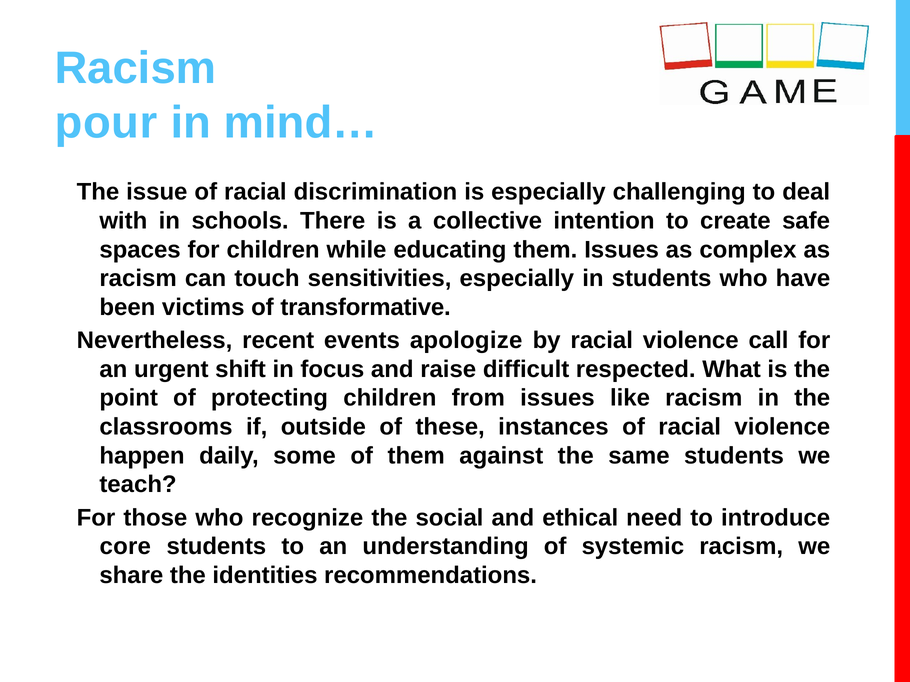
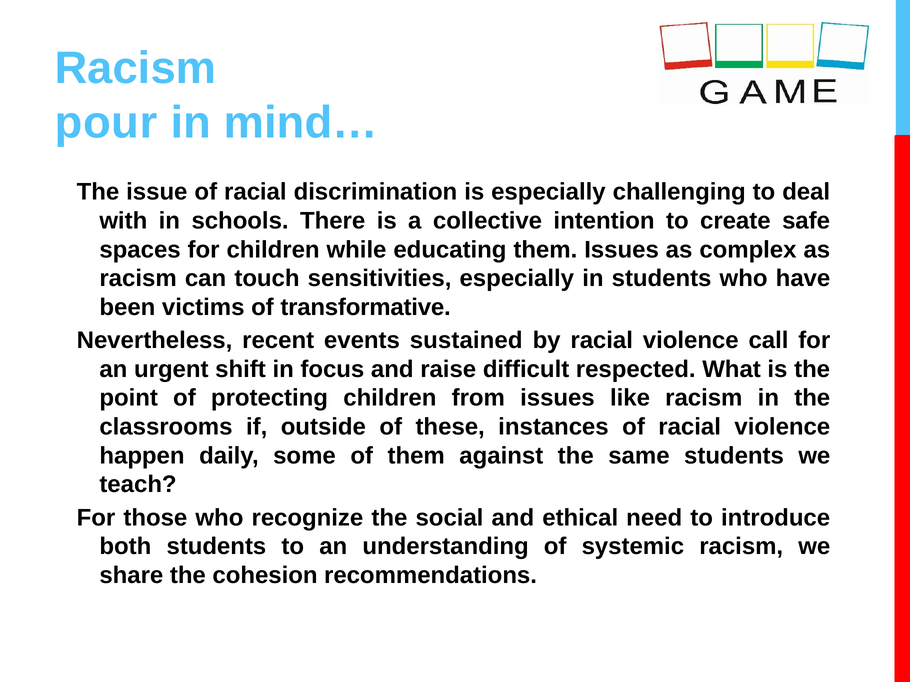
apologize: apologize -> sustained (466, 341)
core: core -> both (125, 547)
identities: identities -> cohesion (265, 576)
